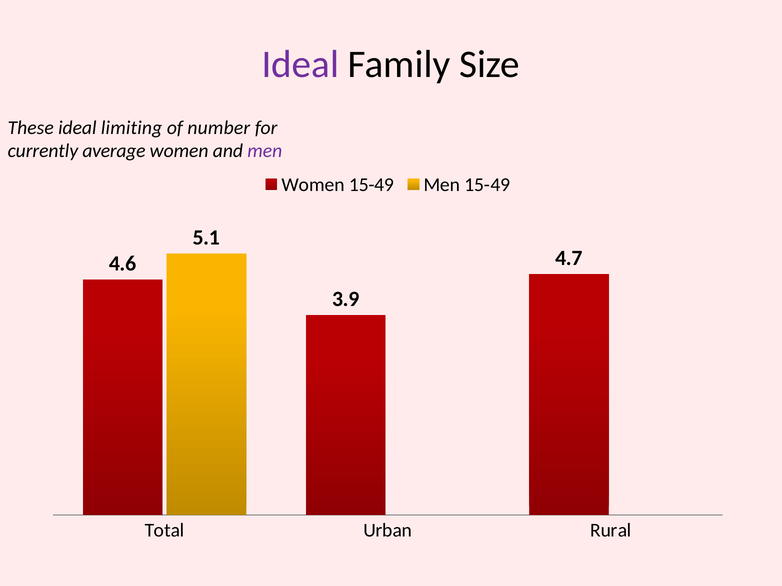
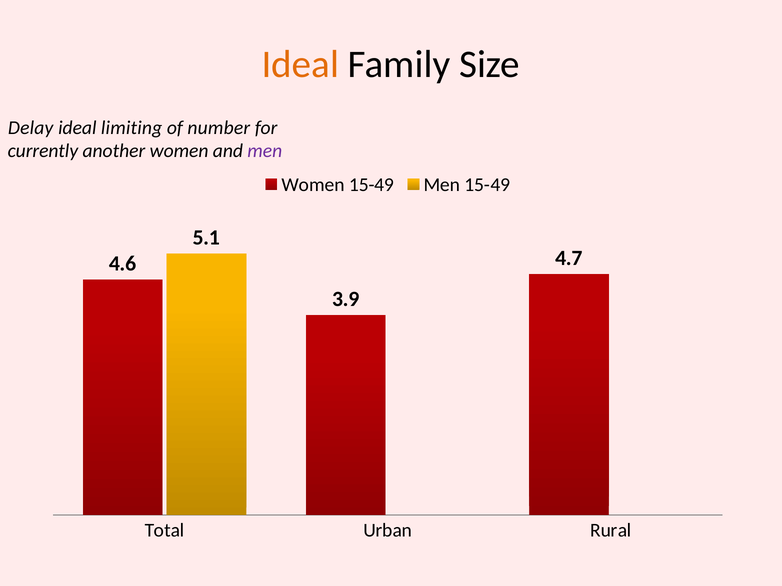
Ideal colour: purple -> orange (300, 65)
These: These -> Delay (31, 128)
average: average -> another (114, 151)
